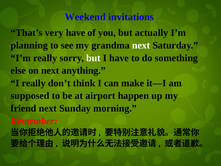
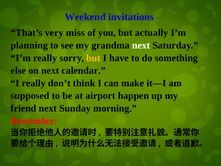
very have: have -> miss (75, 33)
but colour: white -> yellow (93, 58)
anything: anything -> calendar (84, 70)
